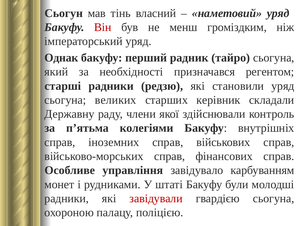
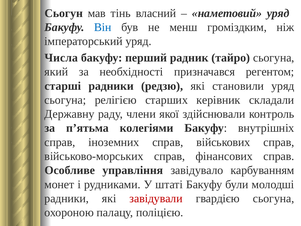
Він colour: red -> blue (103, 27)
Однак: Однак -> Числа (61, 58)
великих: великих -> релігією (116, 100)
